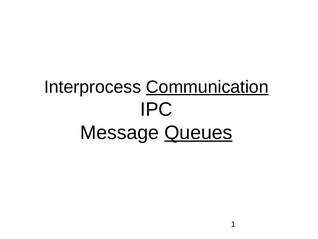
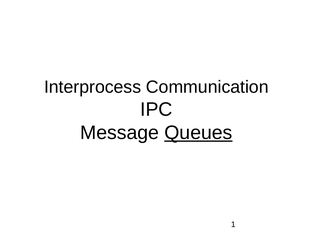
Communication underline: present -> none (207, 87)
